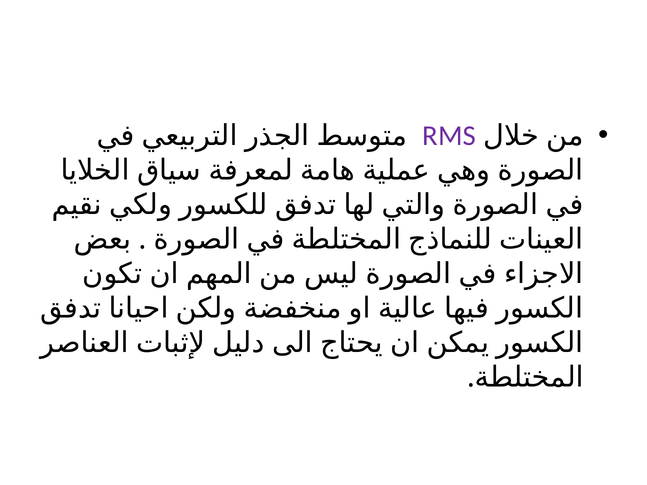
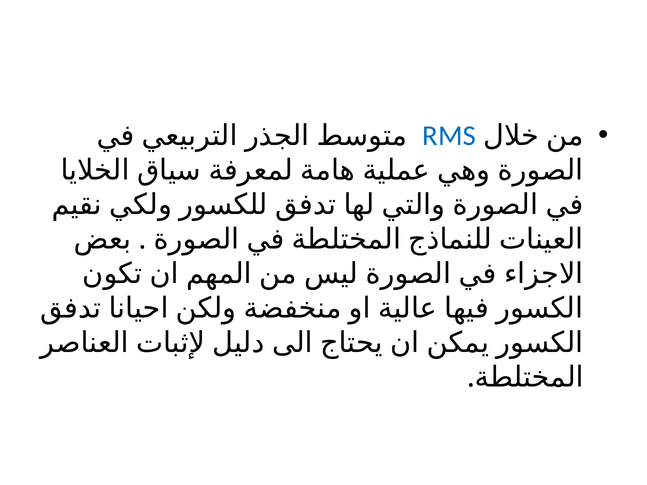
RMS colour: purple -> blue (449, 136)
